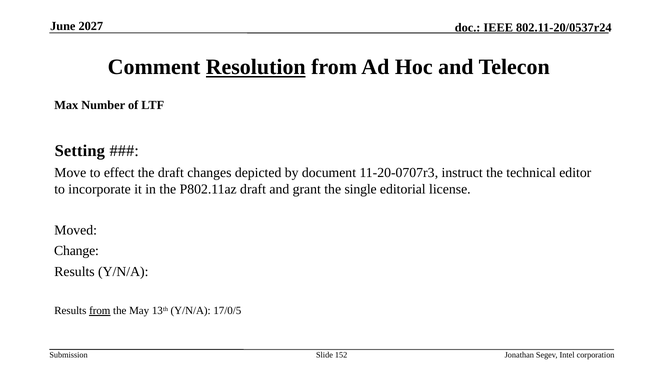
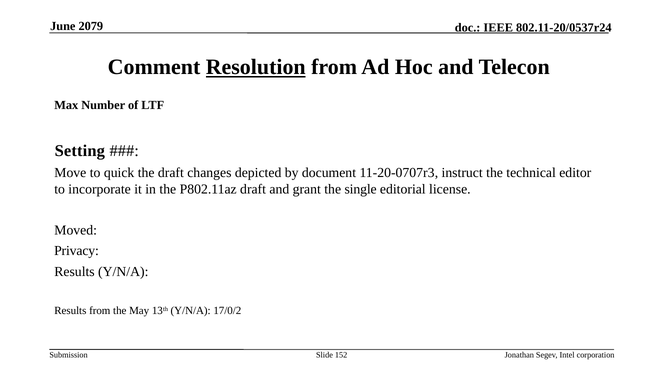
2027: 2027 -> 2079 (91, 26)
effect: effect -> quick (119, 173)
Change: Change -> Privacy (76, 251)
from underline: present -> none (100, 311)
17/0/5: 17/0/5 -> 17/0/2 (227, 311)
